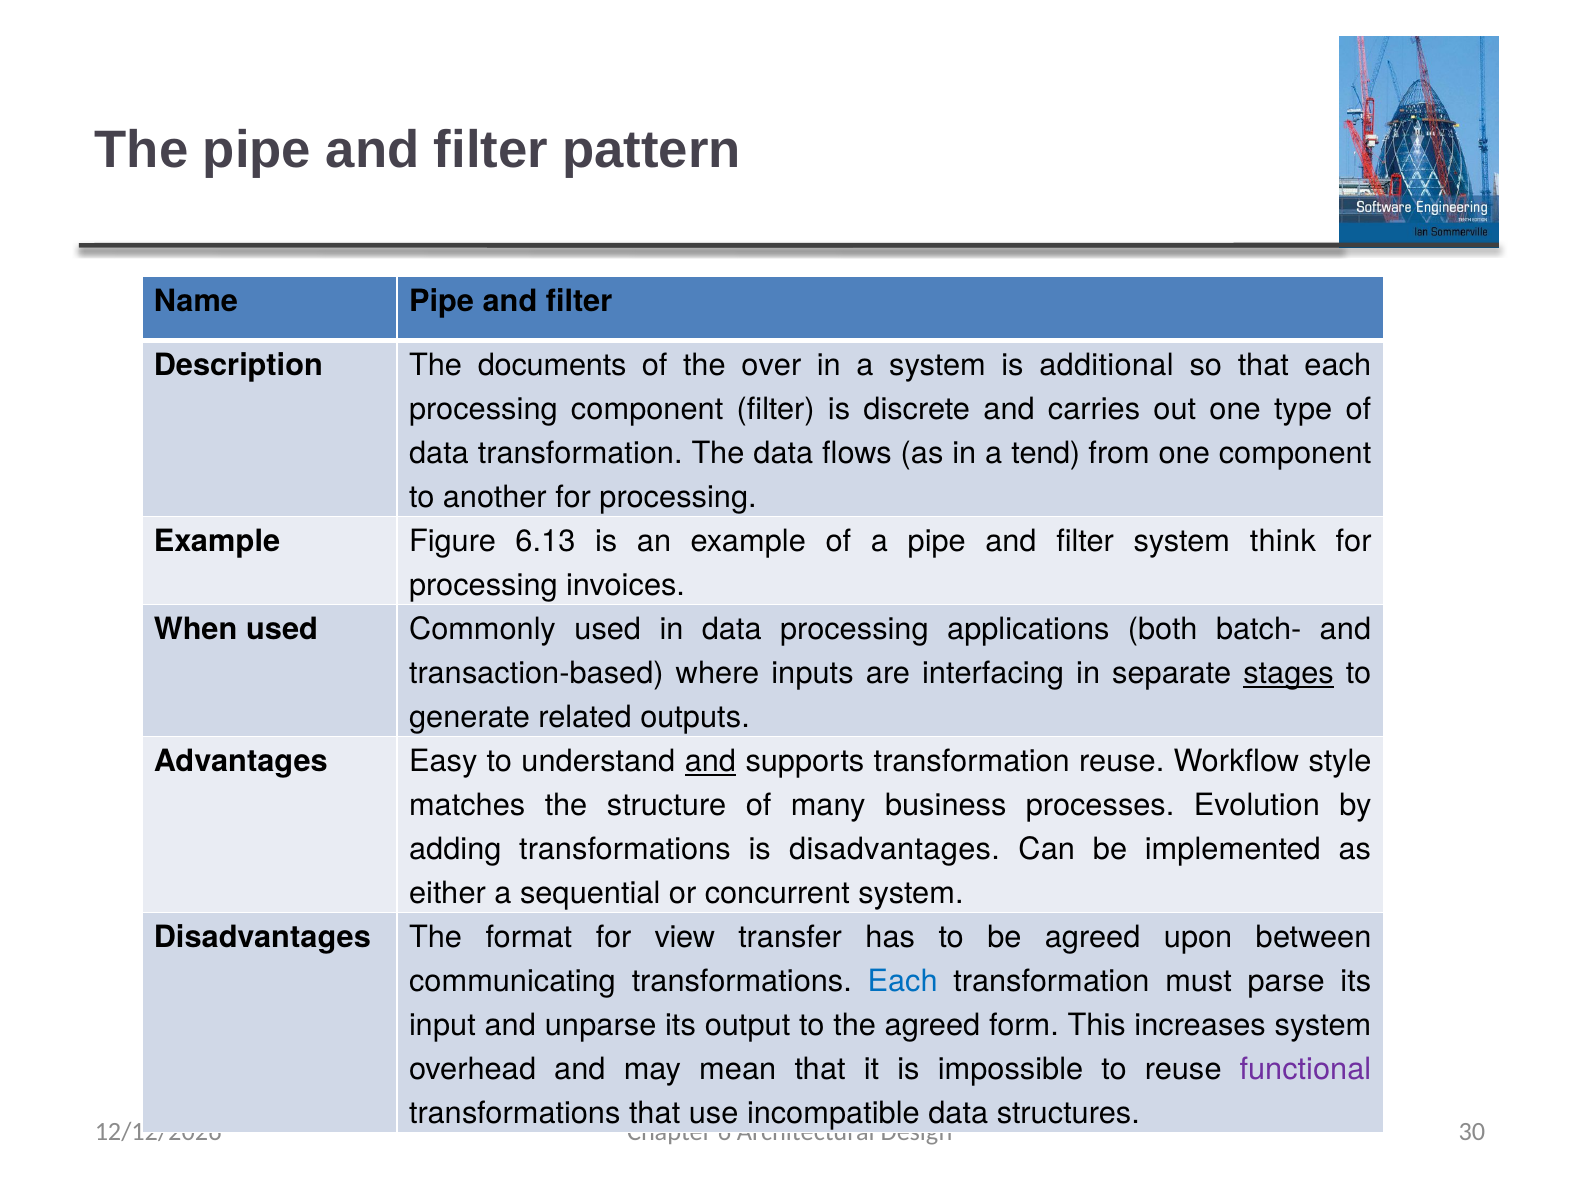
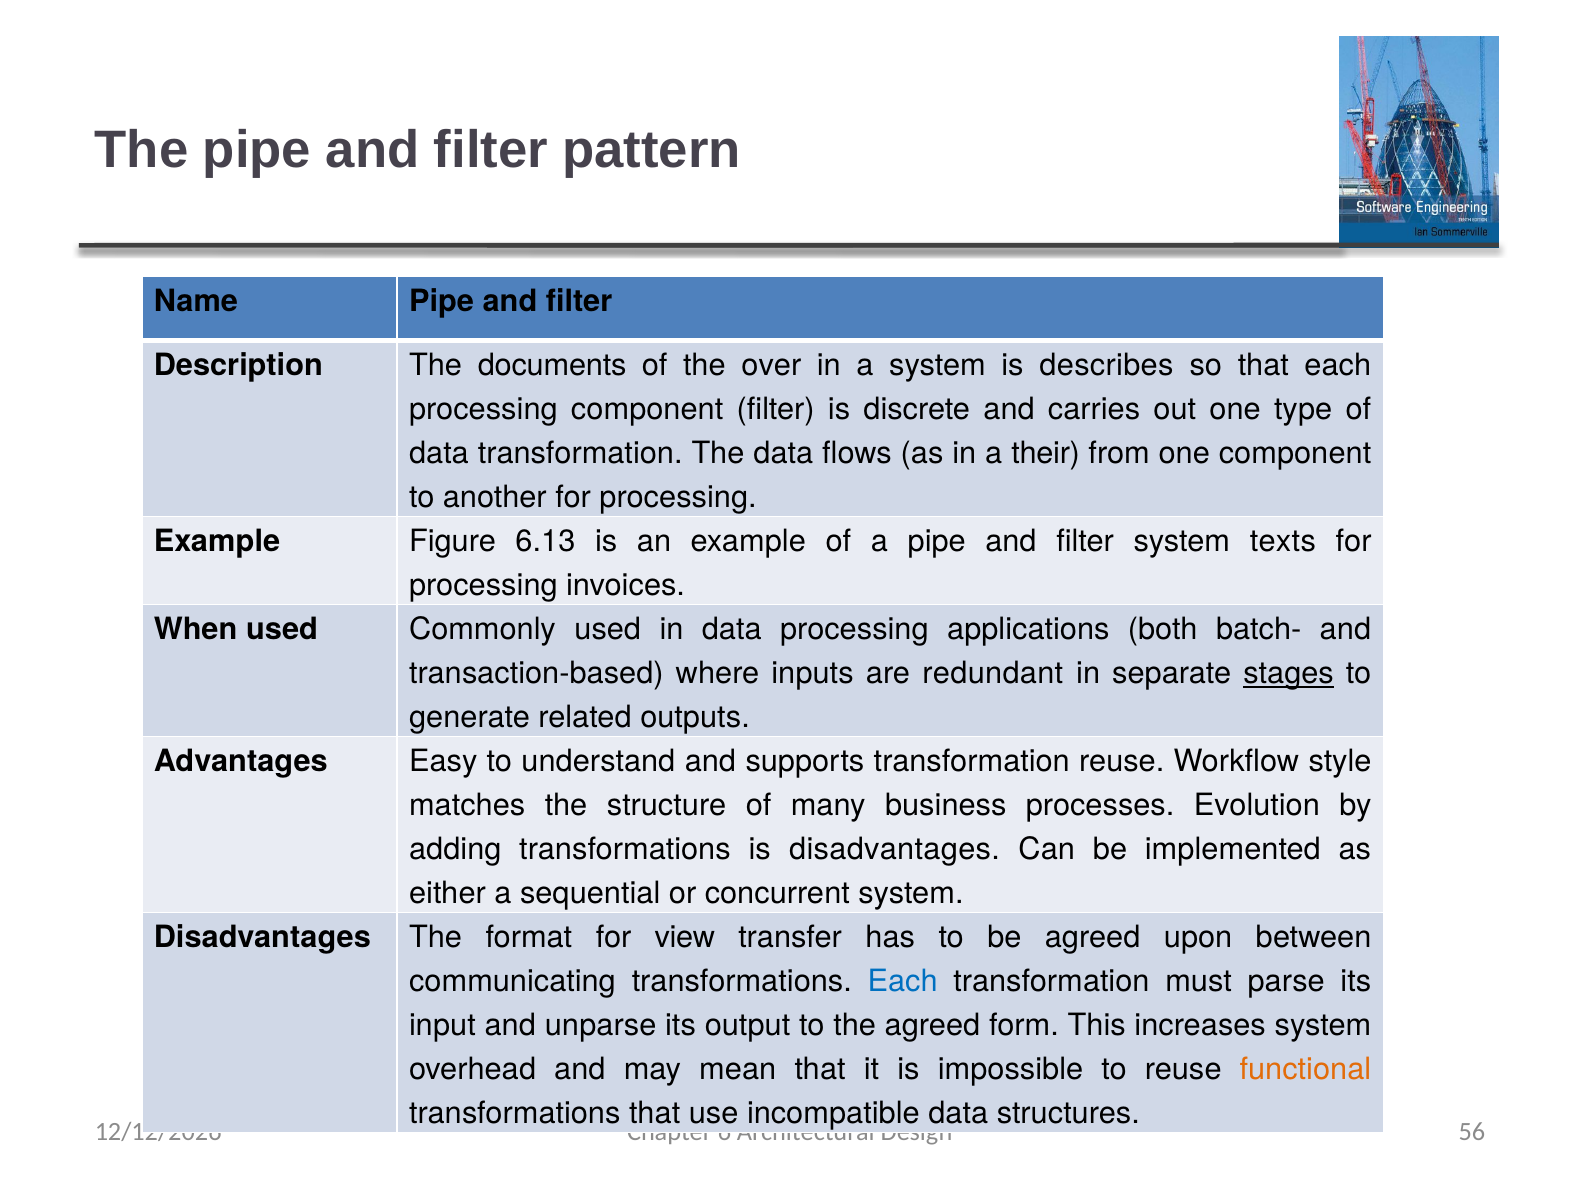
additional: additional -> describes (1106, 366)
tend: tend -> their (1046, 454)
think: think -> texts (1283, 542)
interfacing: interfacing -> redundant (993, 674)
and underline: present -> none (710, 762)
functional colour: purple -> orange (1305, 1070)
30: 30 -> 56 (1472, 1131)
